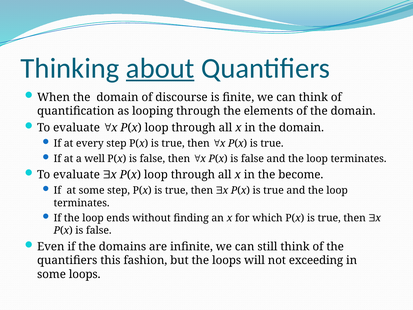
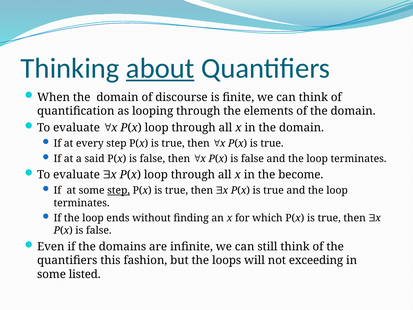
well: well -> said (95, 159)
step underline: none -> present (119, 190)
some loops: loops -> listed (85, 274)
